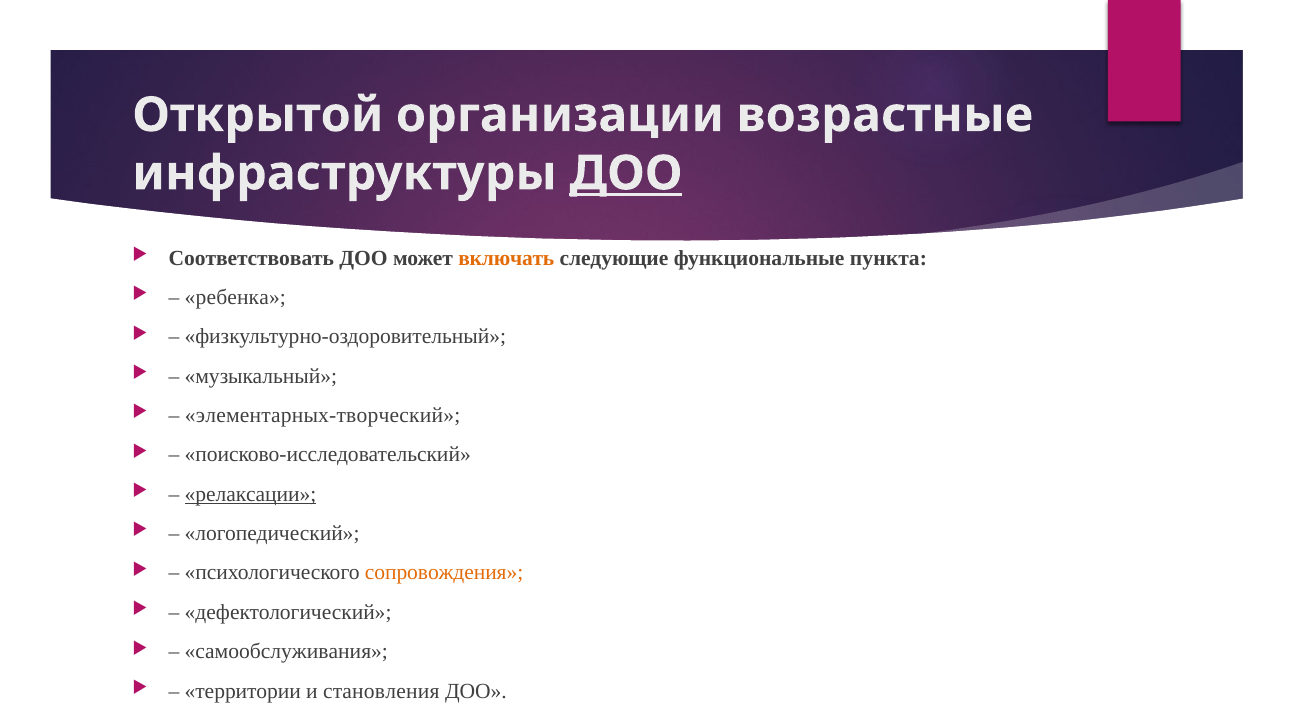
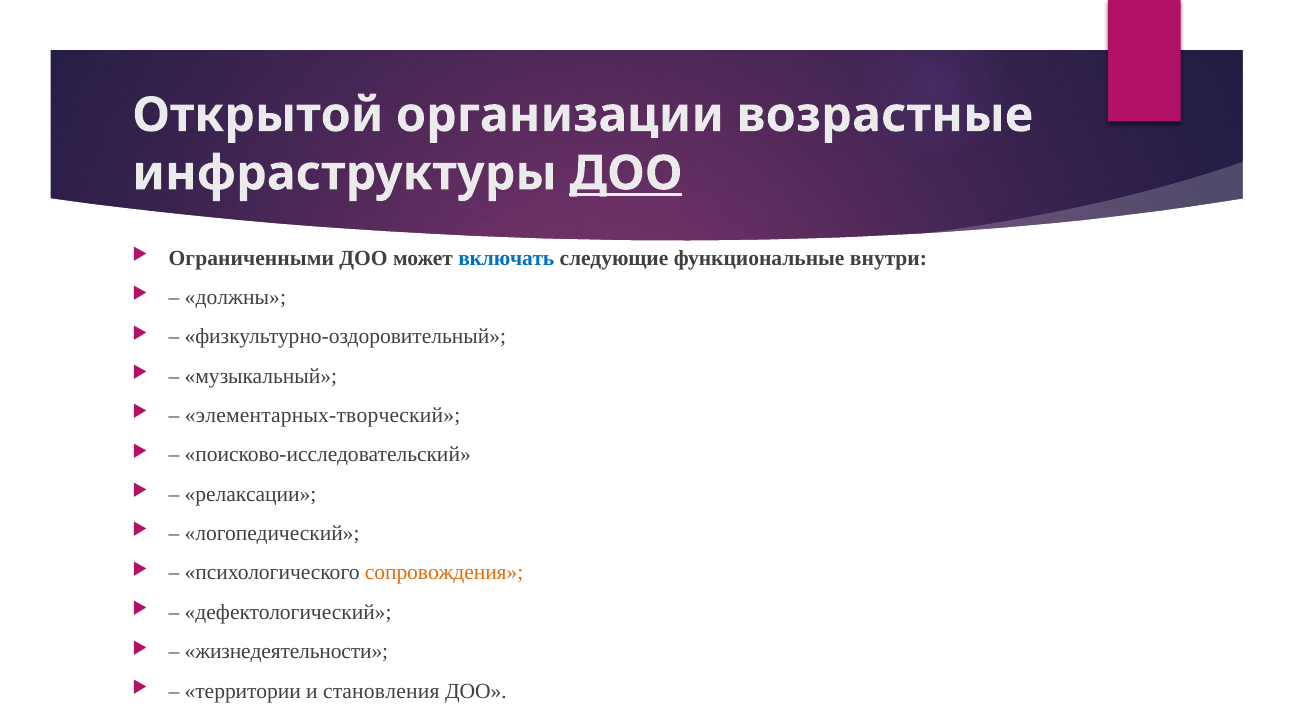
Соответствовать: Соответствовать -> Ограниченными (251, 258)
включать colour: orange -> blue (506, 258)
пункта: пункта -> внутри (888, 258)
ребенка: ребенка -> должны (235, 297)
релаксации underline: present -> none (251, 494)
самообслуживания: самообслуживания -> жизнедеятельности (286, 651)
